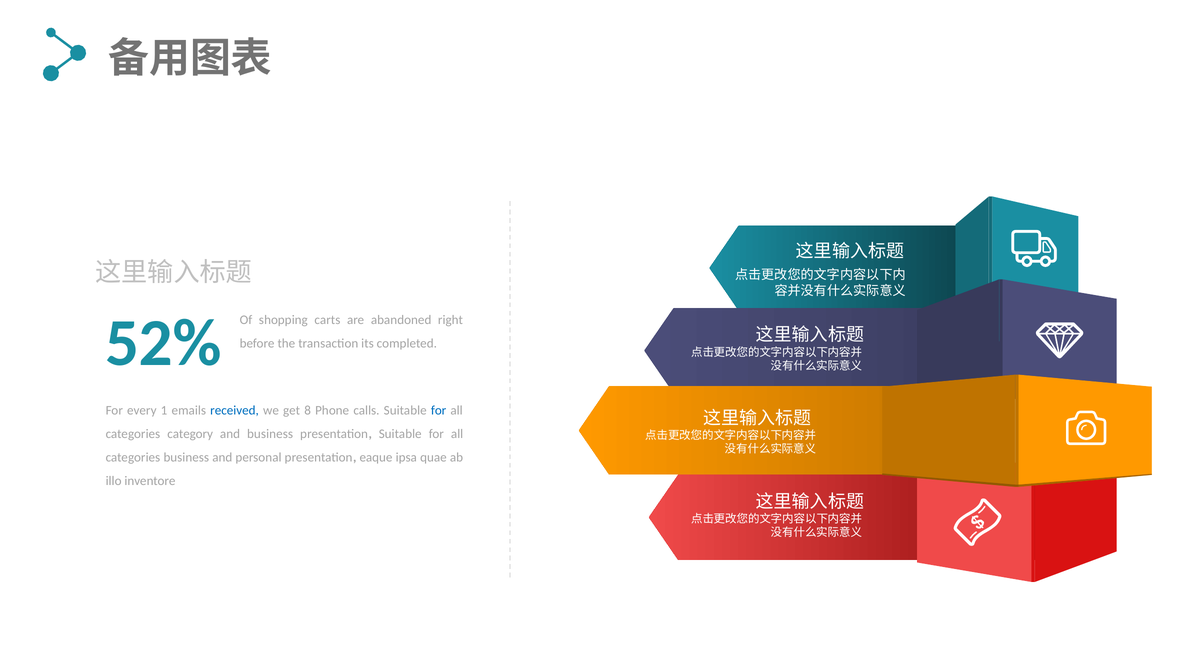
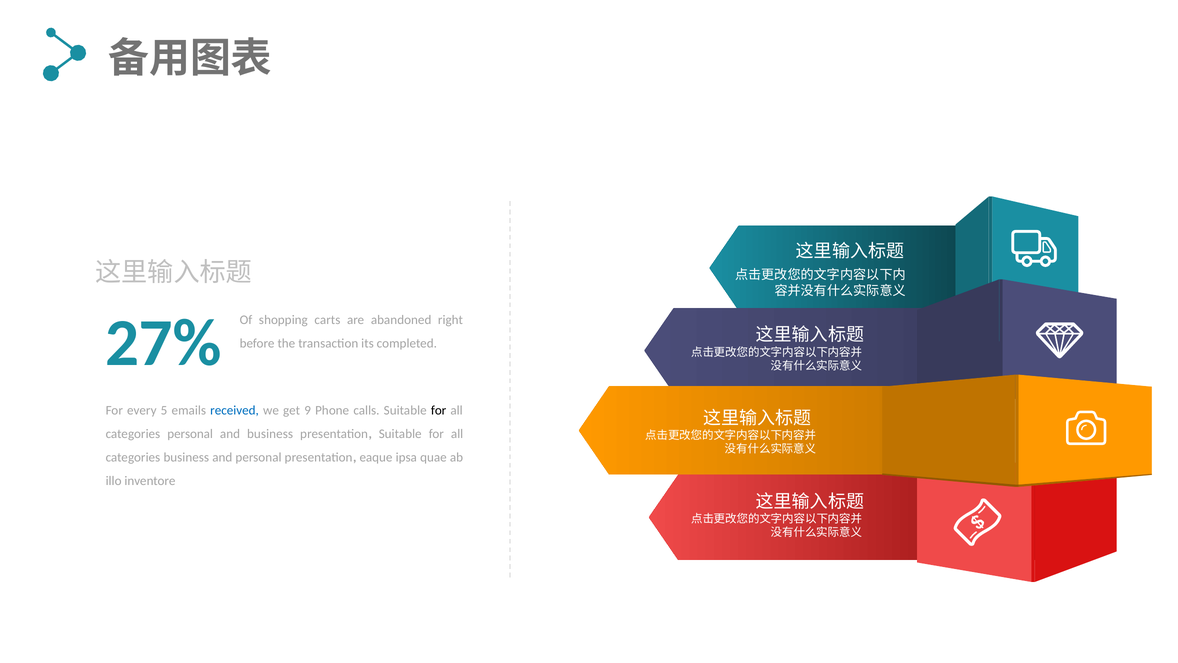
52%: 52% -> 27% (163, 343)
1: 1 -> 5 (164, 410)
8: 8 -> 9 (308, 410)
for colour: blue -> black (439, 410)
categories category: category -> personal (190, 434)
